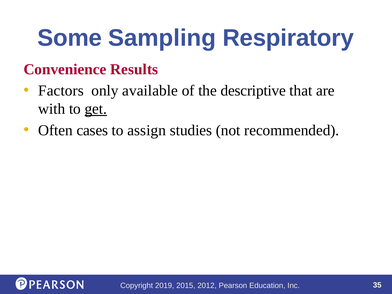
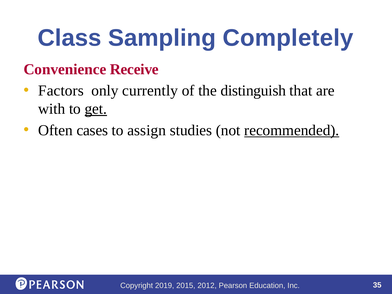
Some: Some -> Class (70, 38)
Respiratory: Respiratory -> Completely (288, 38)
Results: Results -> Receive (134, 69)
available: available -> currently (150, 91)
descriptive: descriptive -> distinguish (253, 91)
recommended underline: none -> present (292, 130)
